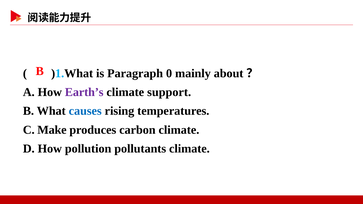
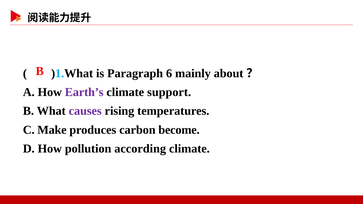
0: 0 -> 6 (169, 73)
causes colour: blue -> purple (85, 111)
carbon climate: climate -> become (179, 130)
pollutants: pollutants -> according (140, 149)
